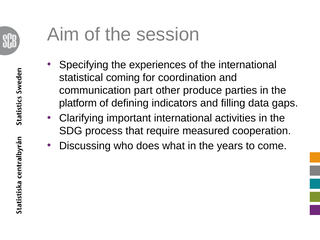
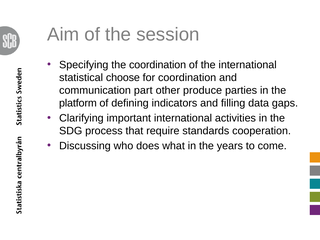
the experiences: experiences -> coordination (158, 65)
coming: coming -> choose (123, 78)
measured: measured -> standards (206, 131)
